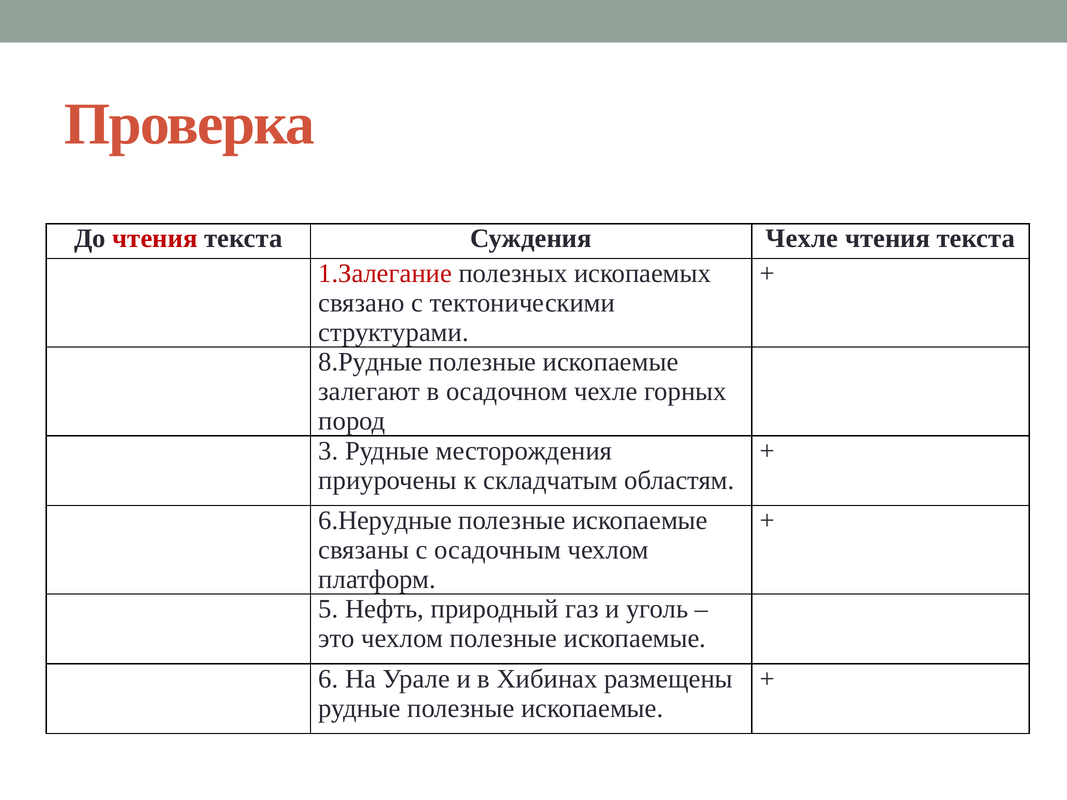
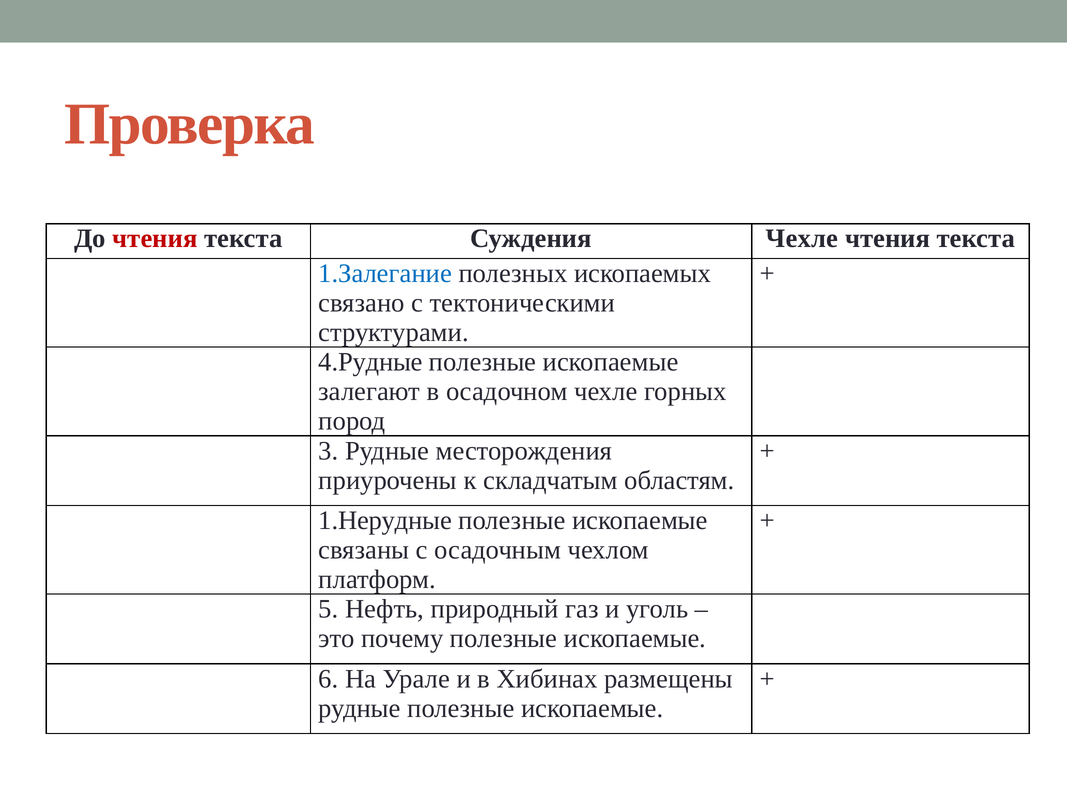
1.Залегание colour: red -> blue (385, 274)
8.Рудные: 8.Рудные -> 4.Рудные (371, 362)
6.Нерудные: 6.Нерудные -> 1.Нерудные (385, 521)
это чехлом: чехлом -> почему (402, 639)
